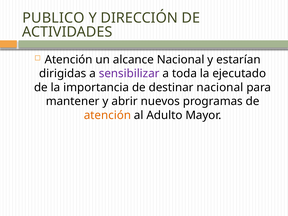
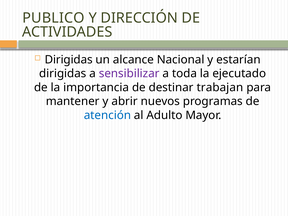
Atención: Atención -> Dirigidas (69, 60)
destinar nacional: nacional -> trabajan (220, 87)
atención colour: orange -> blue (107, 115)
